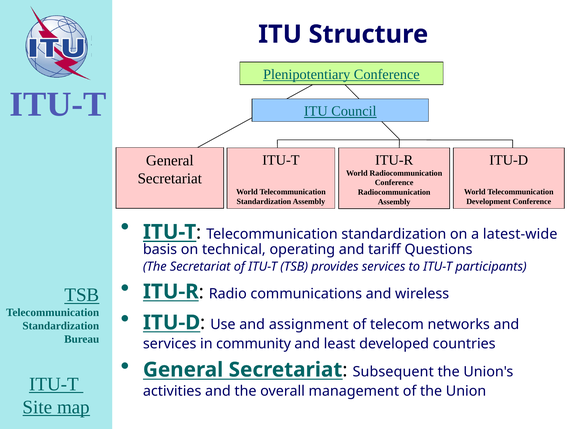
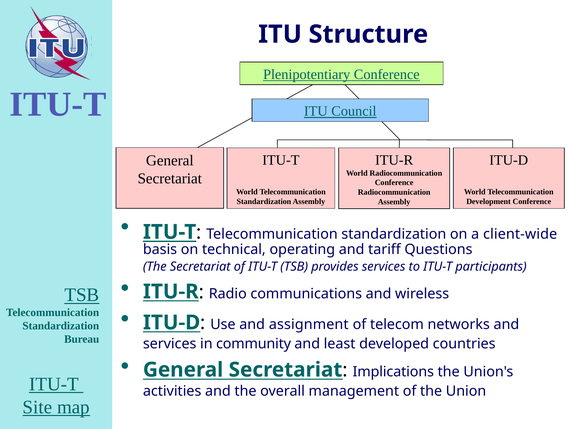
latest-wide: latest-wide -> client-wide (520, 234)
Subsequent: Subsequent -> Implications (393, 372)
